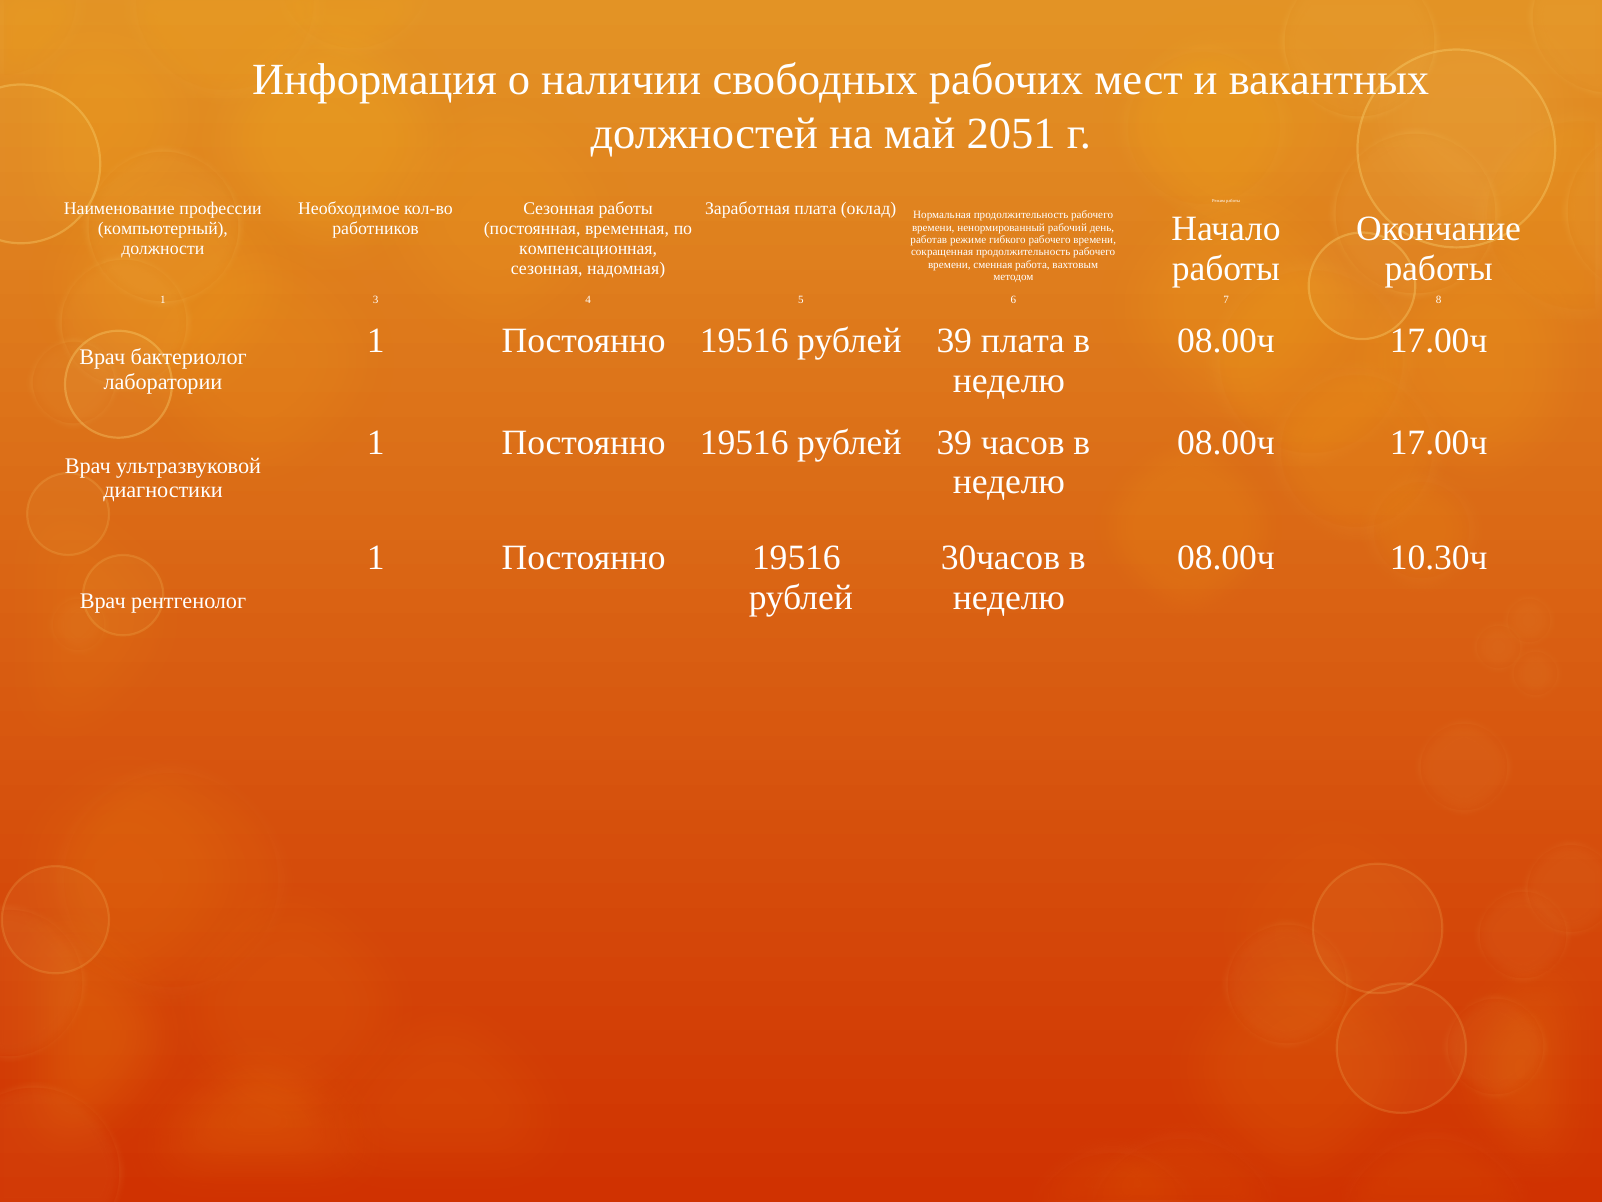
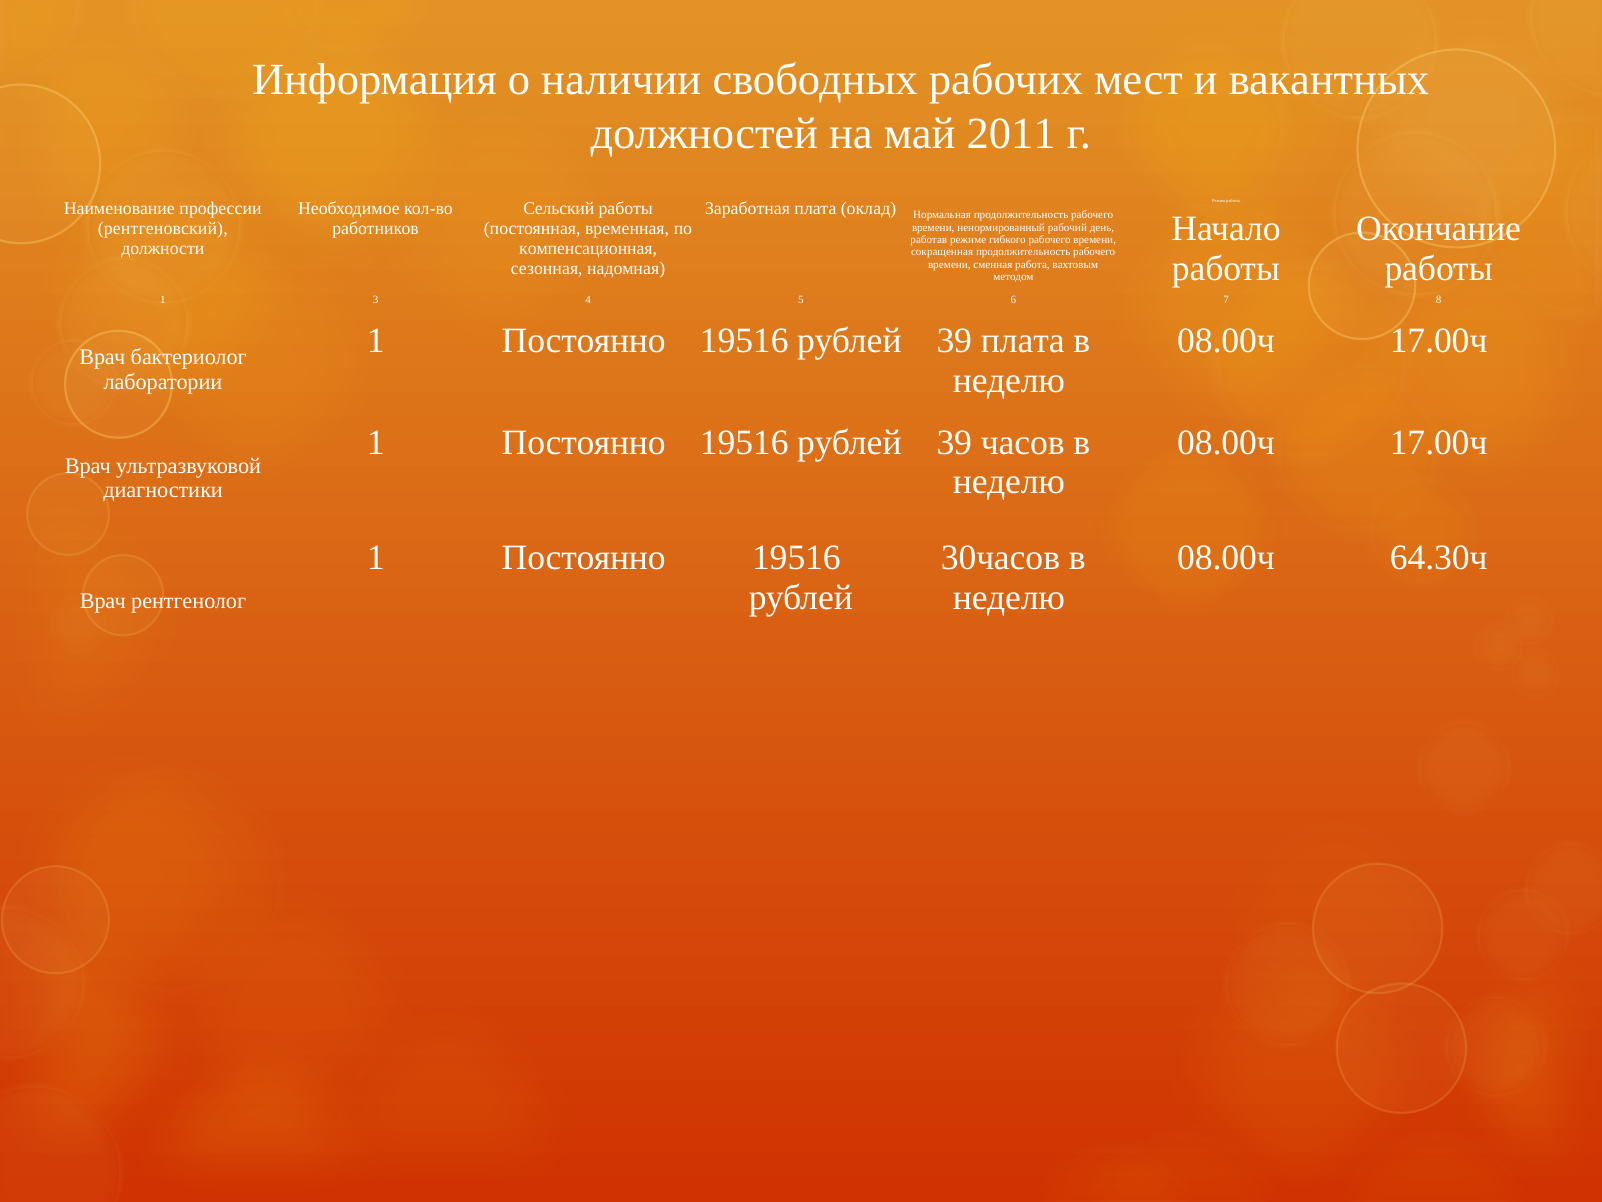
2051: 2051 -> 2011 (1011, 133)
Сезонная: Сезонная -> Сельский (559, 209)
компьютерный: компьютерный -> рентгеновский (163, 229)
10.30ч: 10.30ч -> 64.30ч (1439, 558)
